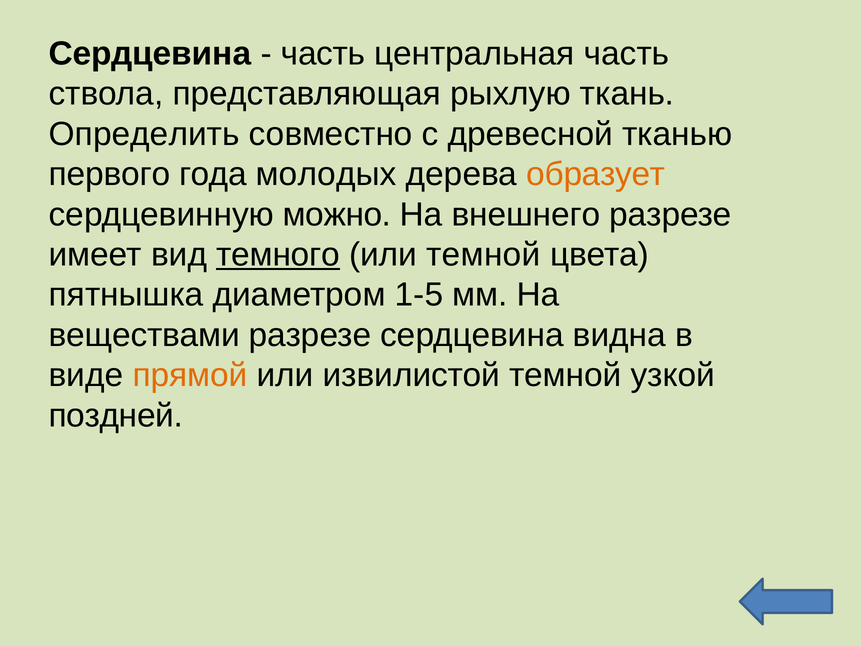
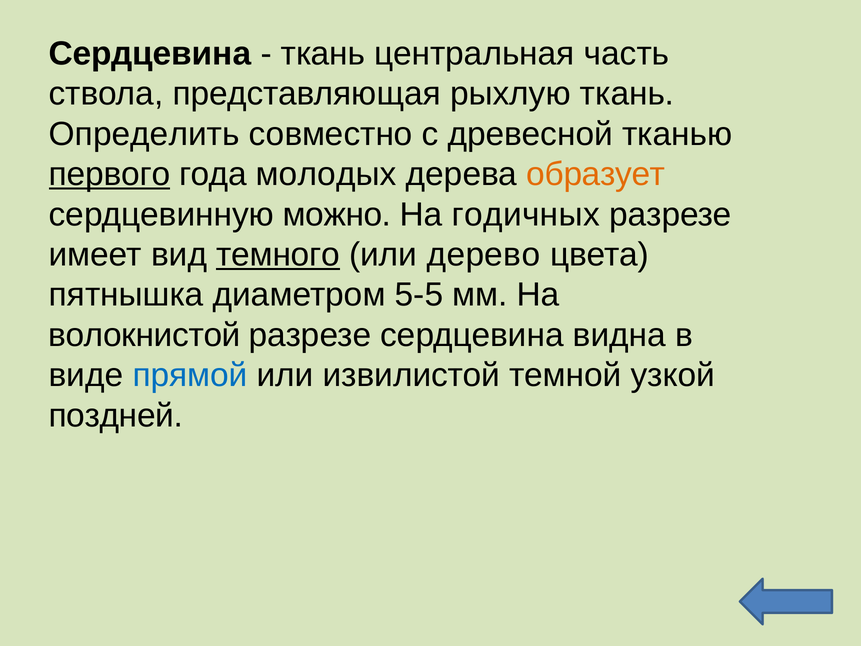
часть: часть -> ткань (323, 54)
первого underline: none -> present (110, 174)
внешнего: внешнего -> годичных (526, 214)
или темной: темной -> дерево (483, 255)
1-5: 1-5 -> 5-5 (419, 295)
веществами: веществами -> волокнистой (144, 335)
прямой colour: orange -> blue (190, 375)
